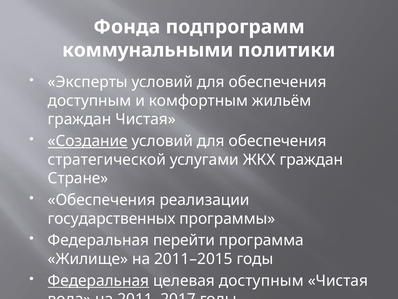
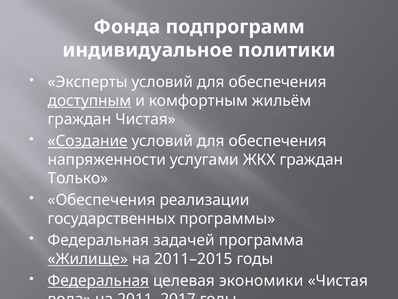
коммунальными: коммунальными -> индивидуальное (148, 50)
доступным underline: none -> present (90, 101)
стратегической: стратегической -> напряженности (107, 159)
Стране: Стране -> Только (78, 178)
перейти: перейти -> задачей (184, 240)
Жилище underline: none -> present (88, 259)
целевая доступным: доступным -> экономики (261, 280)
